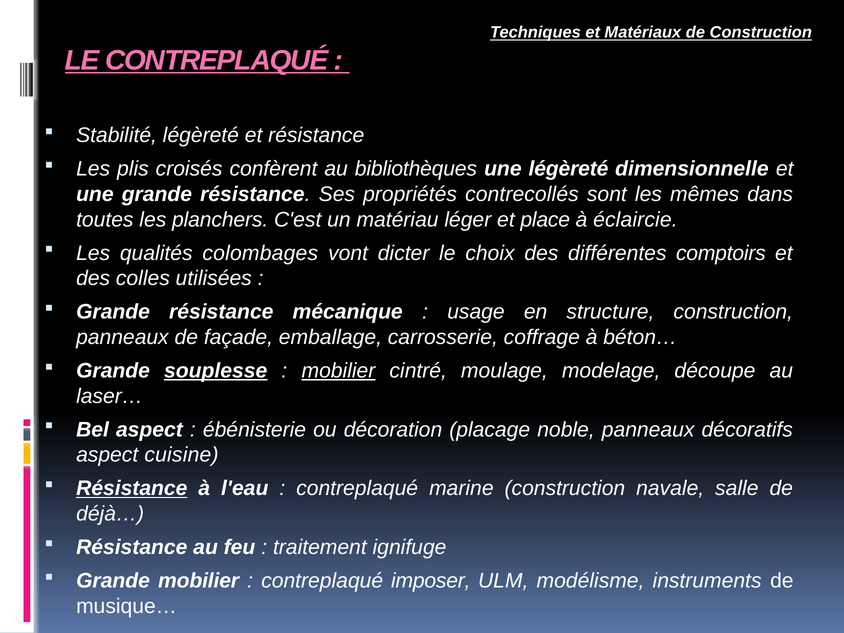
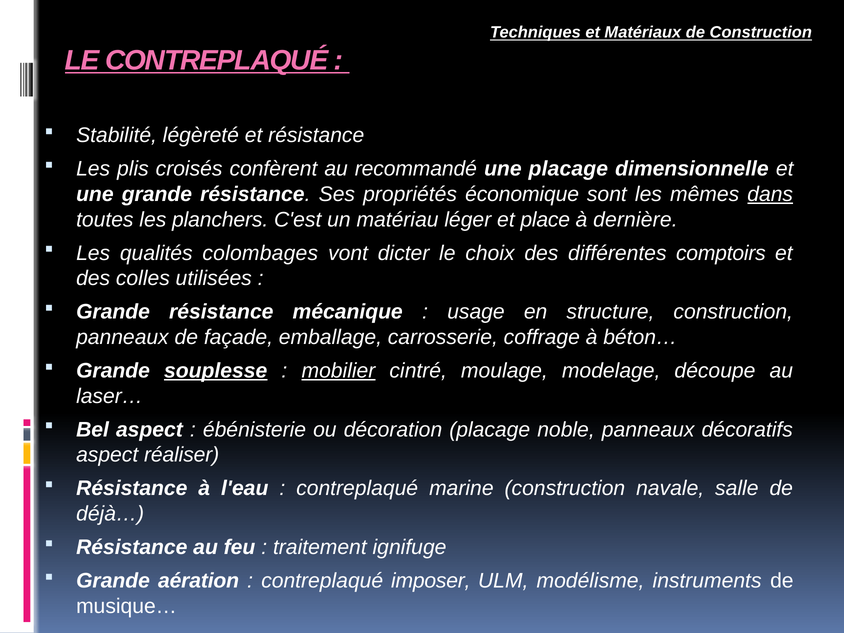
bibliothèques: bibliothèques -> recommandé (416, 169)
une légèreté: légèreté -> placage (568, 169)
contrecollés: contrecollés -> économique (522, 194)
dans underline: none -> present (770, 194)
éclaircie: éclaircie -> dernière (635, 220)
cuisine: cuisine -> réaliser (182, 455)
Résistance underline: present -> none (132, 488)
Grande mobilier: mobilier -> aération (199, 581)
